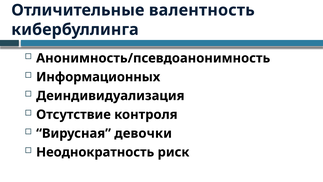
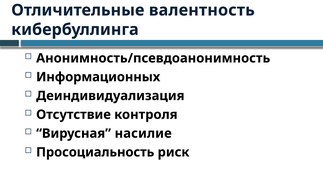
девочки: девочки -> насилие (143, 133)
Неоднократность: Неоднократность -> Просоциальность (95, 152)
